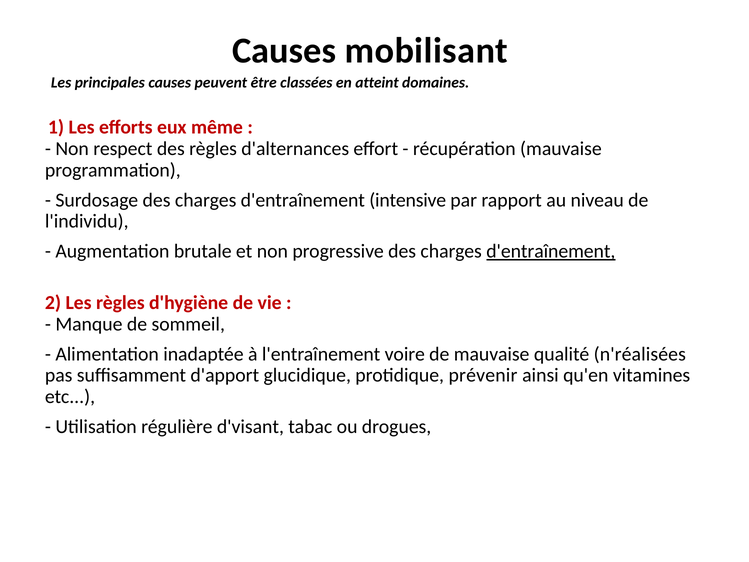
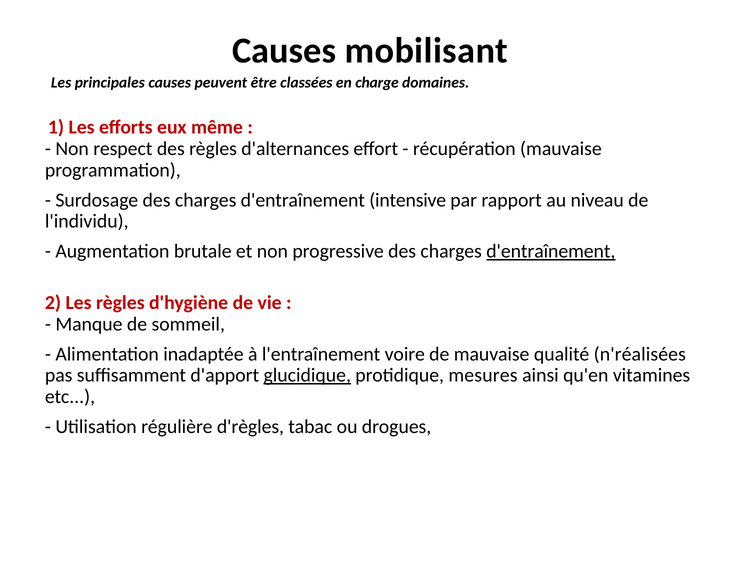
atteint: atteint -> charge (377, 83)
glucidique underline: none -> present (307, 375)
prévenir: prévenir -> mesures (483, 375)
d'visant: d'visant -> d'règles (250, 426)
